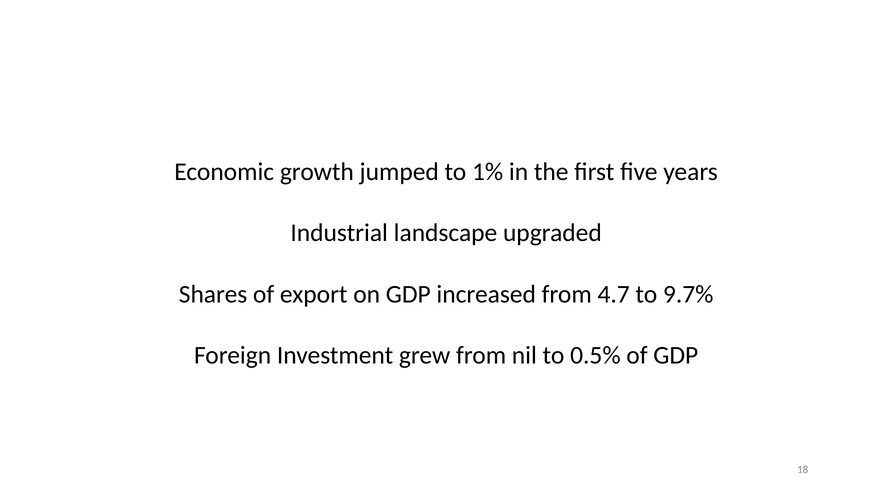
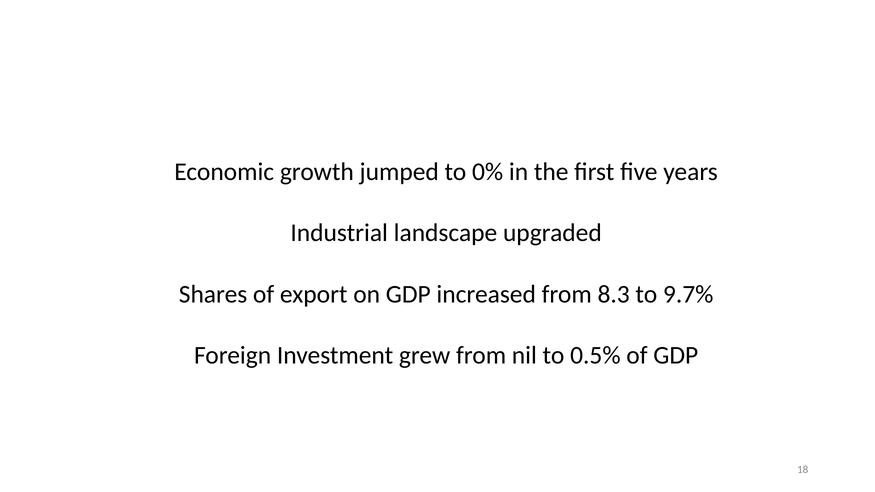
1%: 1% -> 0% (488, 172)
4.7: 4.7 -> 8.3 (614, 294)
